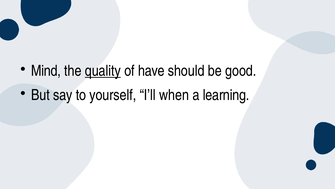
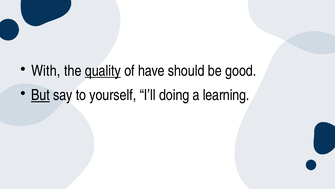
Mind: Mind -> With (46, 71)
But underline: none -> present (40, 95)
when: when -> doing (174, 95)
